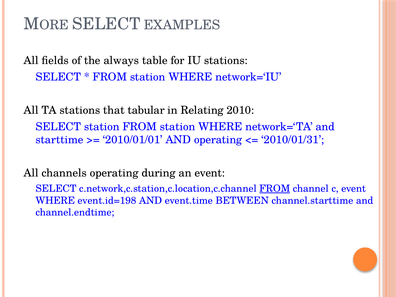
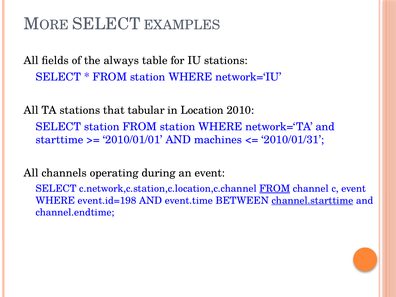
Relating: Relating -> Location (202, 110)
AND operating: operating -> machines (218, 140)
channel.starttime underline: none -> present (312, 201)
